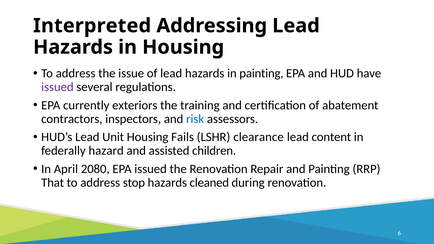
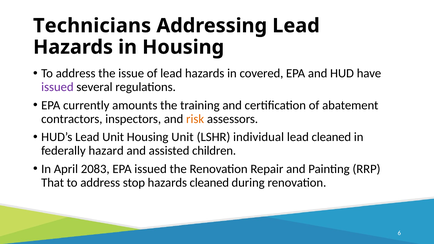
Interpreted: Interpreted -> Technicians (92, 26)
in painting: painting -> covered (261, 73)
exteriors: exteriors -> amounts (135, 105)
risk colour: blue -> orange (195, 119)
Housing Fails: Fails -> Unit (182, 137)
clearance: clearance -> individual (259, 137)
lead content: content -> cleaned (331, 137)
2080: 2080 -> 2083 (95, 169)
